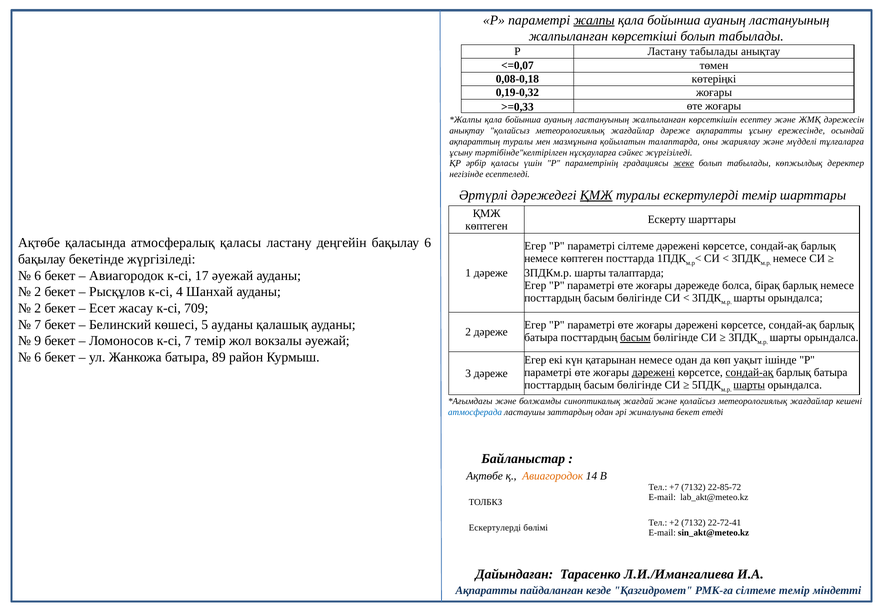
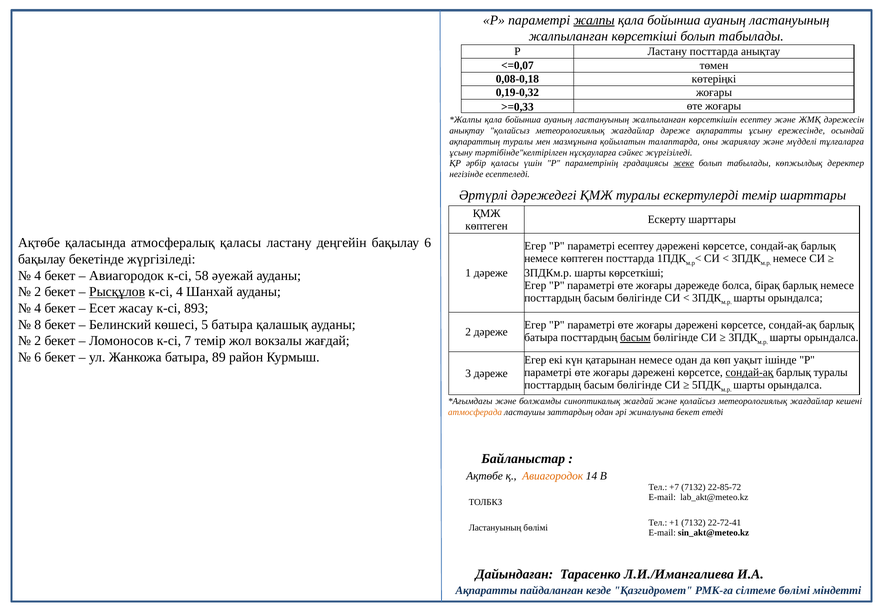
Ластану табылады: табылады -> посттарда (714, 52)
ҚМЖ underline: present -> none (596, 195)
параметрі сілтеме: сілтеме -> есептеу (636, 246)
шарты талаптарда: талаптарда -> көрсеткіші (636, 272)
6: 6 -> 4 (38, 275)
17: 17 -> 58 (202, 275)
Рысқұлов underline: none -> present (117, 292)
2: 2 -> 4 (38, 308)
709: 709 -> 893 (196, 308)
7: 7 -> 8 (38, 324)
5 ауданы: ауданы -> батыра (232, 324)
9: 9 -> 2 (38, 340)
вокзалы әуежай: әуежай -> жағдай (327, 340)
дәрежені underline: present -> none (654, 372)
батыра: батыра -> туралы (831, 372)
шарты underline: present -> none (749, 385)
атмосферада colour: blue -> orange (475, 412)
+2: +2 -> +1 (674, 522)
Ескертулерді: Ескертулерді -> Ластануының (495, 527)
сілтеме темір: темір -> бөлімі (794, 590)
